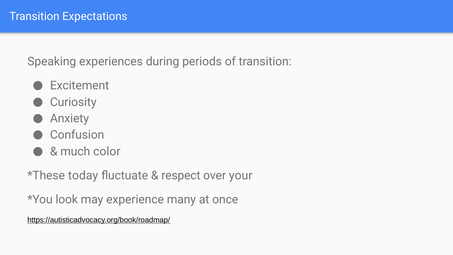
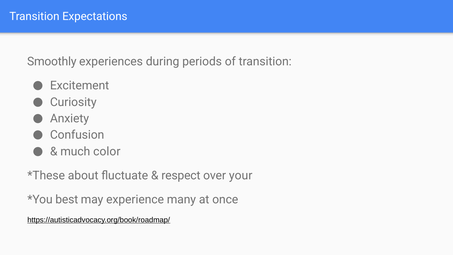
Speaking: Speaking -> Smoothly (52, 62)
today: today -> about (83, 175)
look: look -> best (67, 199)
